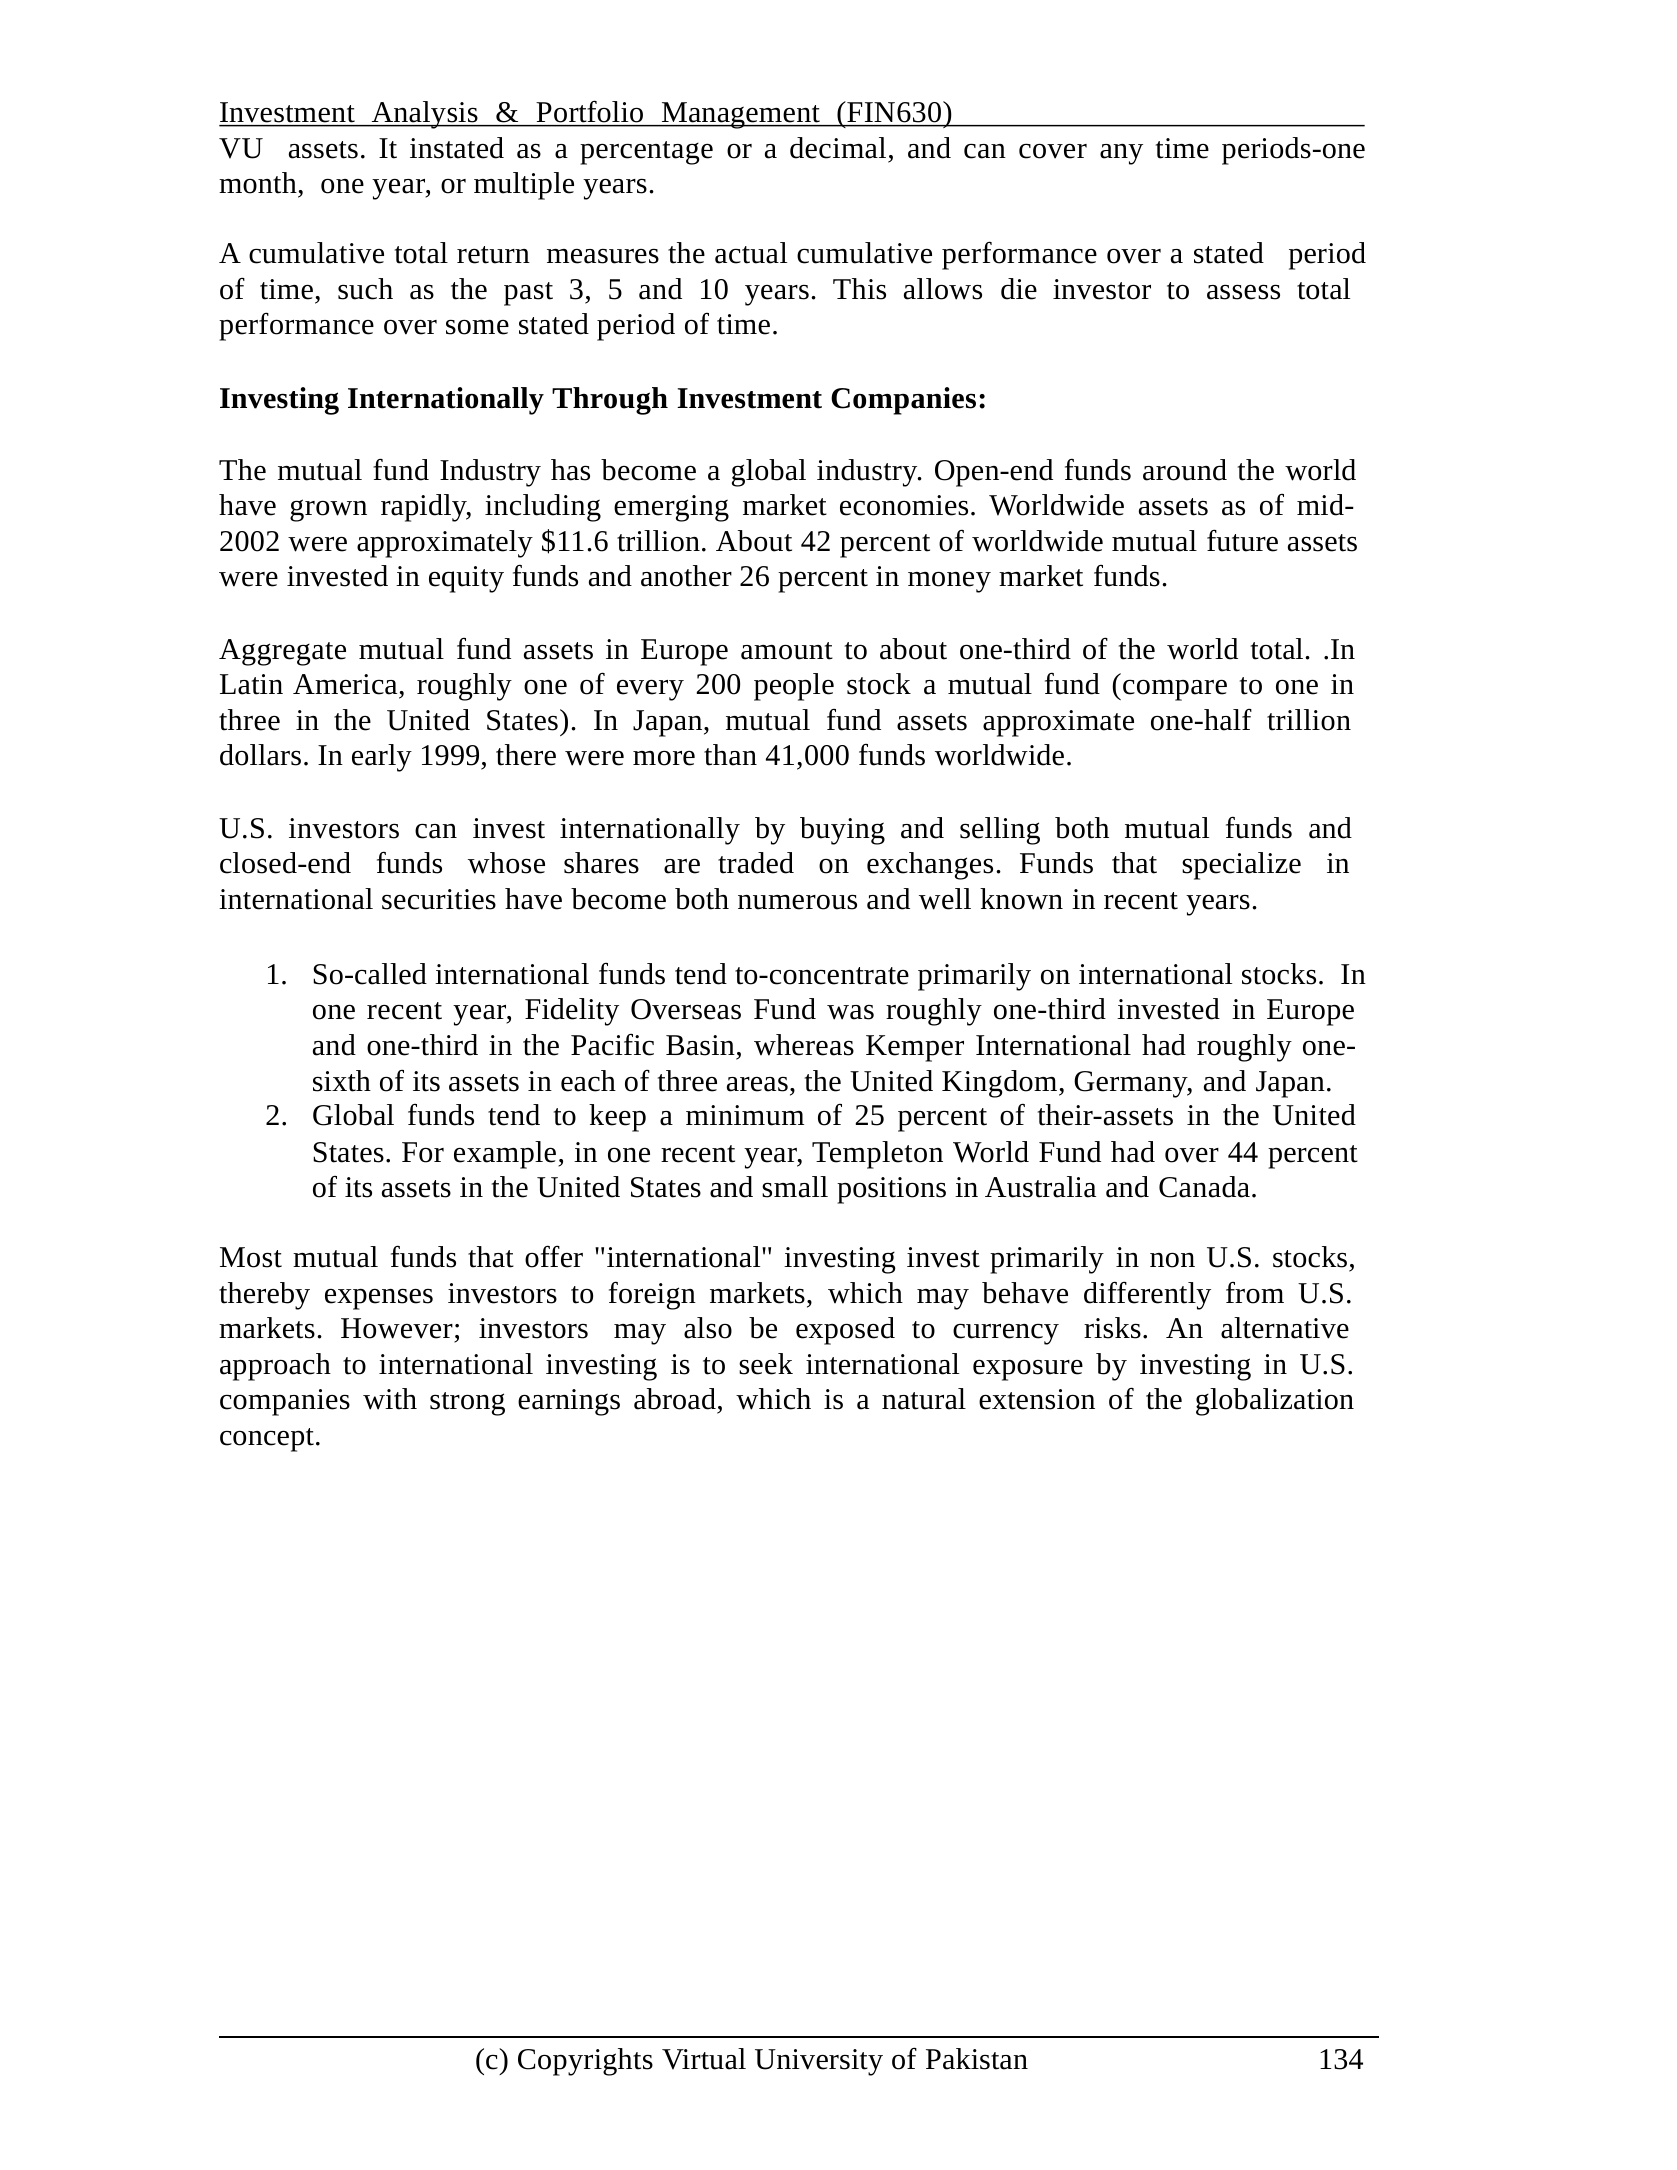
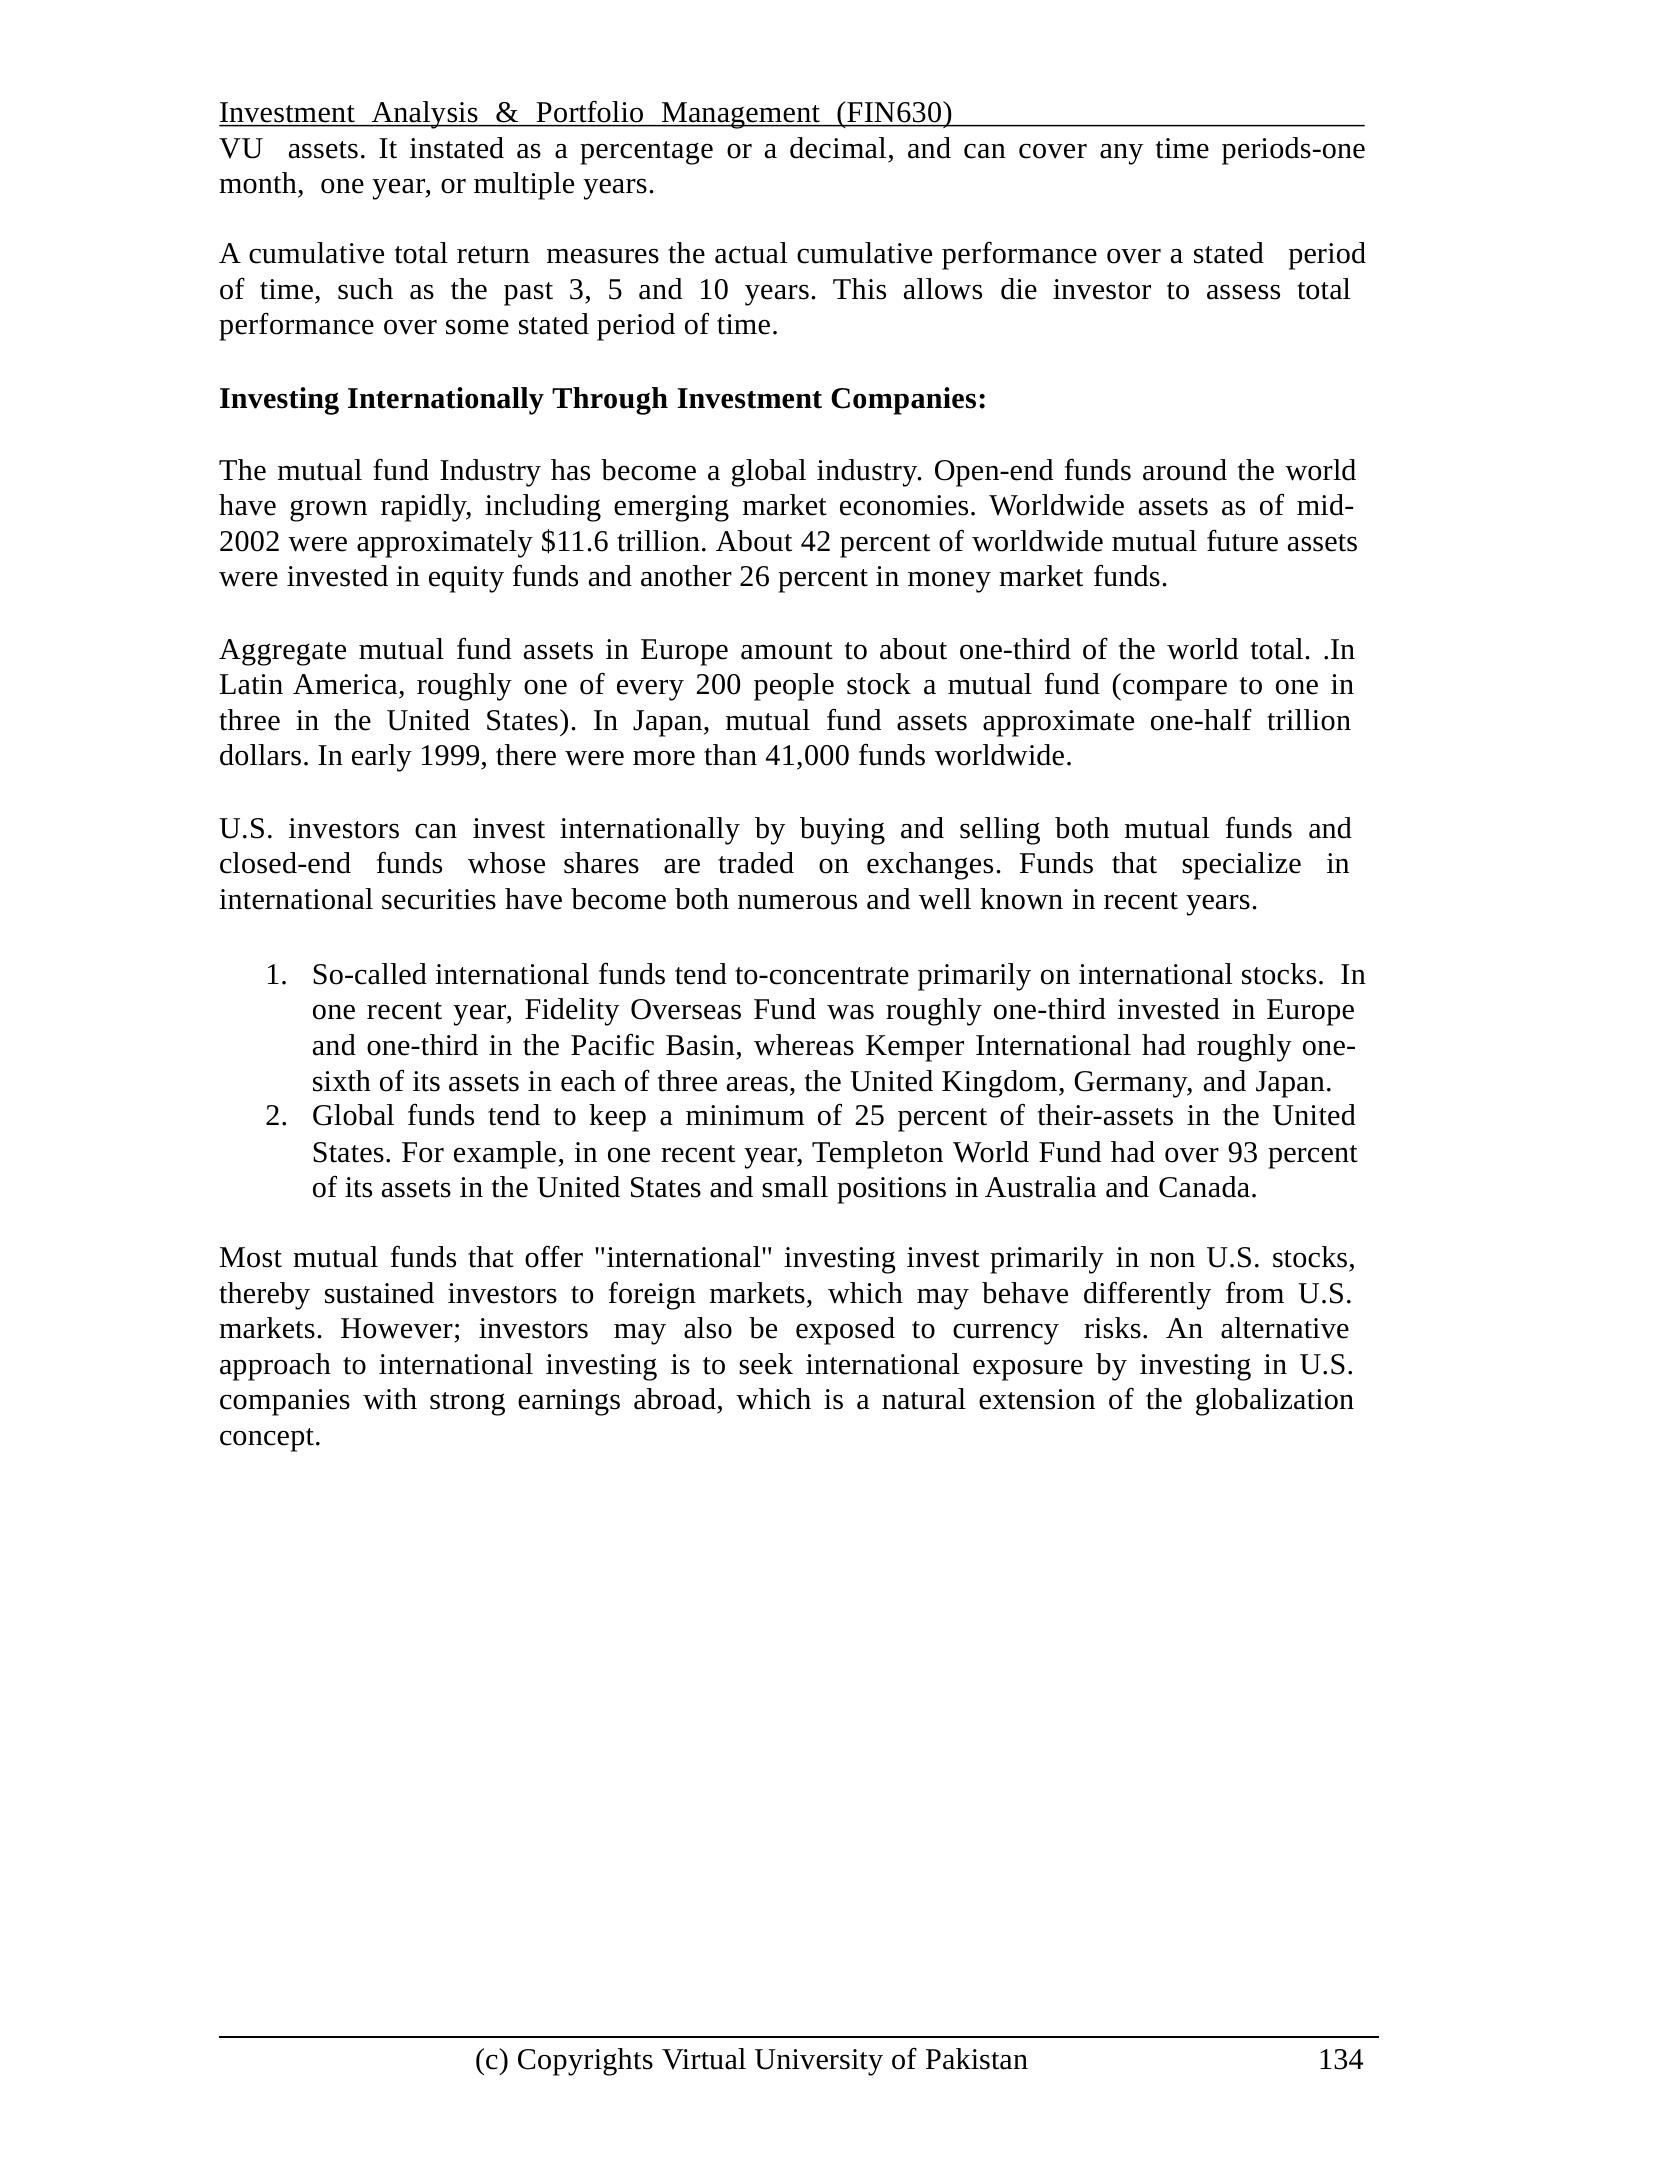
44: 44 -> 93 (1243, 1152)
expenses: expenses -> sustained (379, 1294)
